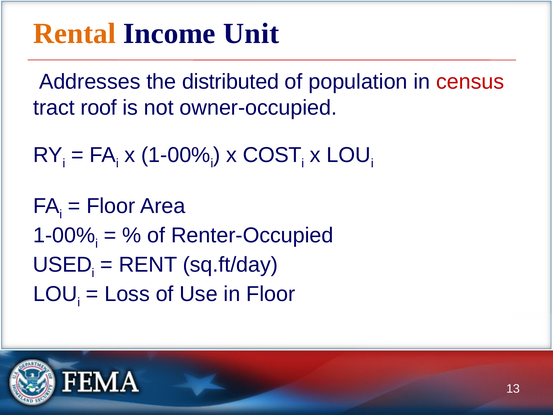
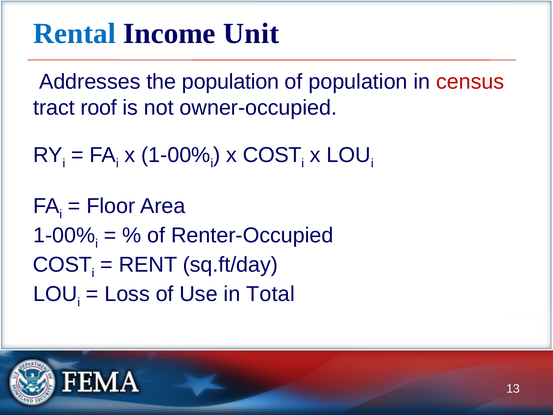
Rental colour: orange -> blue (74, 33)
the distributed: distributed -> population (231, 82)
USED: USED -> COST (62, 265)
in Floor: Floor -> Total (271, 294)
